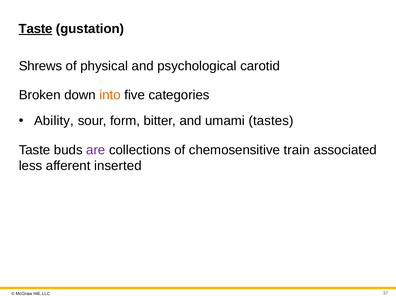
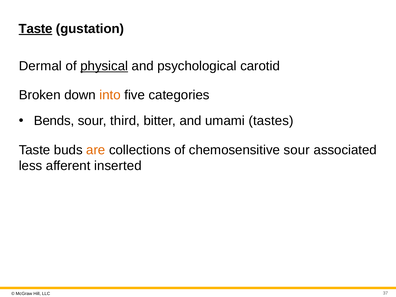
Shrews: Shrews -> Dermal (40, 66)
physical underline: none -> present (104, 66)
Ability: Ability -> Bends (54, 121)
form: form -> third (125, 121)
are colour: purple -> orange (96, 150)
chemosensitive train: train -> sour (297, 150)
